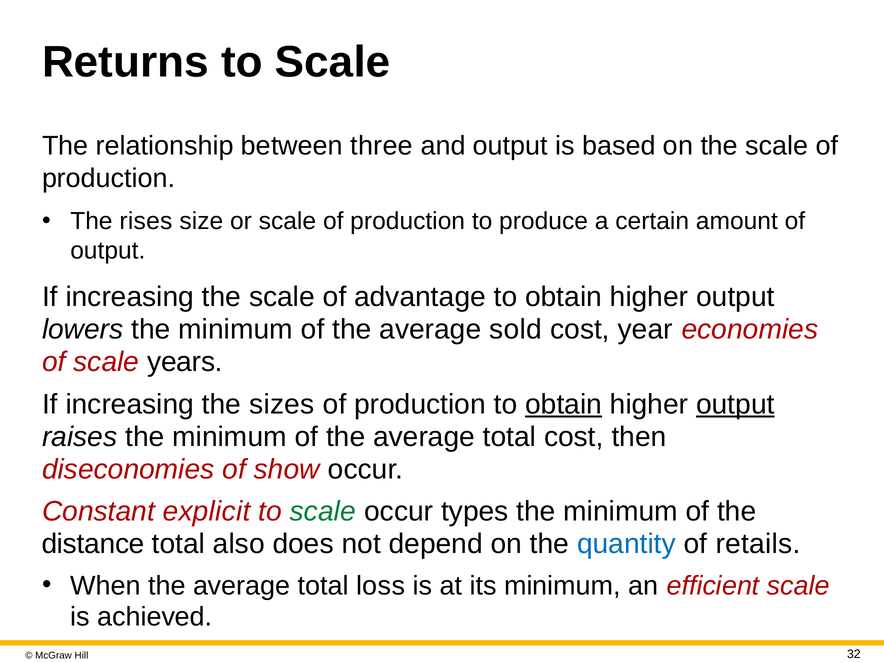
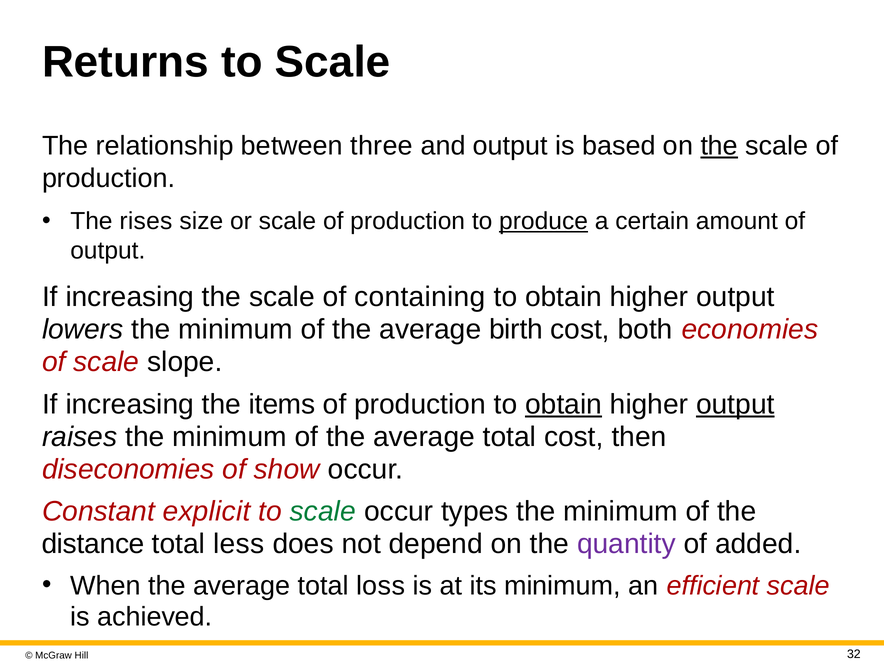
the underline: none -> present (719, 146)
produce underline: none -> present (544, 221)
advantage: advantage -> containing (420, 297)
sold: sold -> birth (516, 329)
year: year -> both (645, 329)
years: years -> slope (185, 362)
sizes: sizes -> items (282, 404)
also: also -> less (239, 544)
quantity colour: blue -> purple (626, 544)
retails: retails -> added (758, 544)
